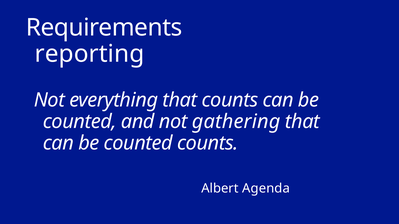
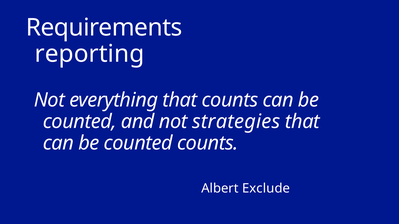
gathering: gathering -> strategies (236, 122)
Agenda: Agenda -> Exclude (266, 189)
